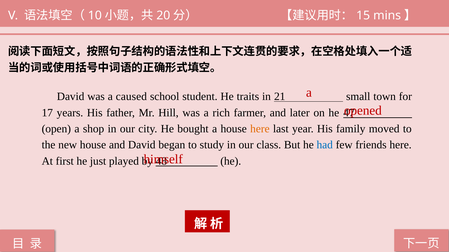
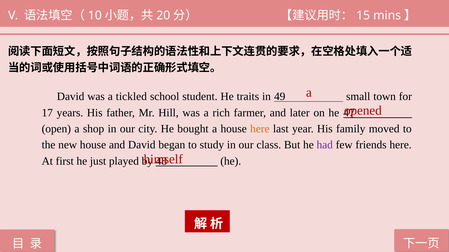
caused: caused -> tickled (131, 97)
21: 21 -> 49 (280, 97)
had colour: blue -> purple (325, 145)
